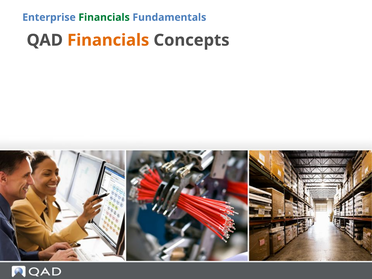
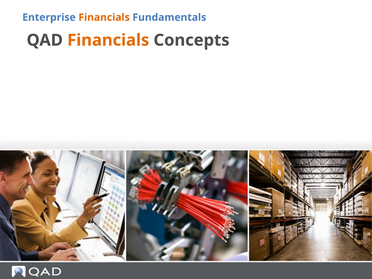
Financials colour: green -> orange (104, 17)
